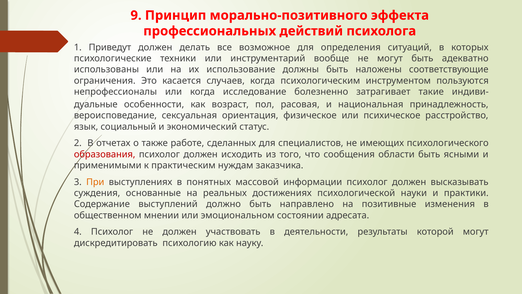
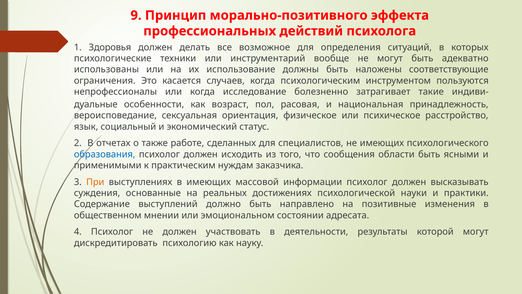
Приведут: Приведут -> Здоровья (110, 47)
образования colour: red -> blue (105, 154)
в понятных: понятных -> имеющих (209, 182)
